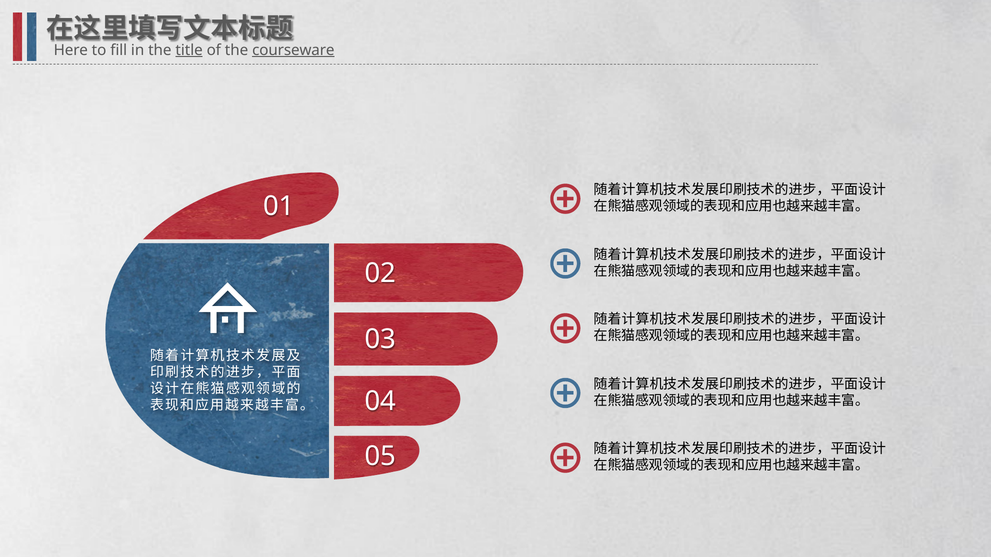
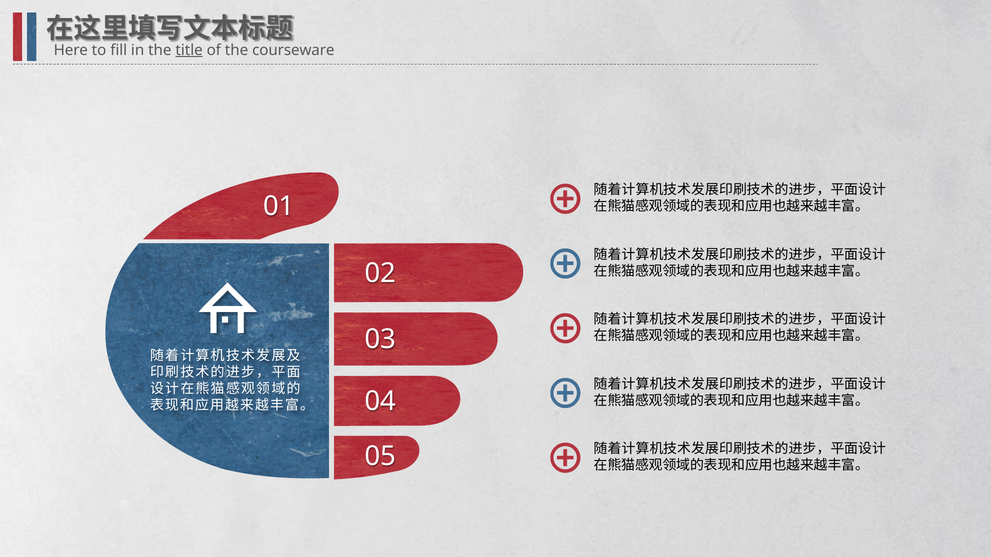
courseware underline: present -> none (293, 50)
